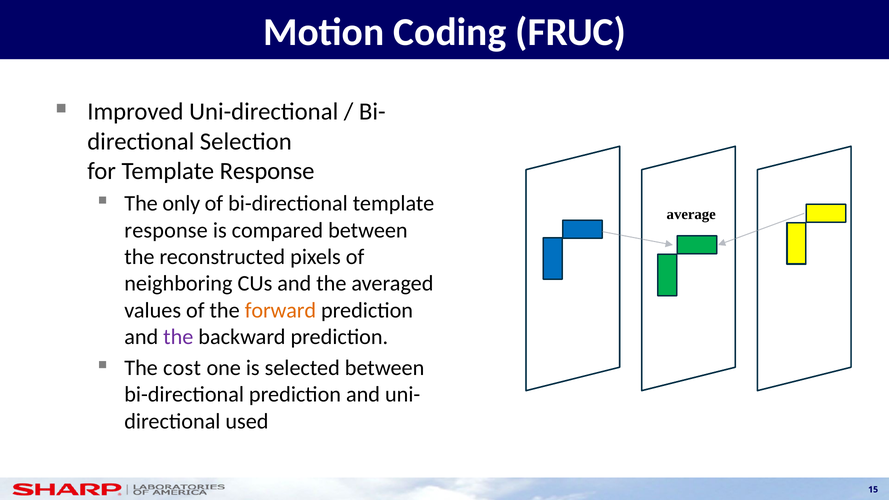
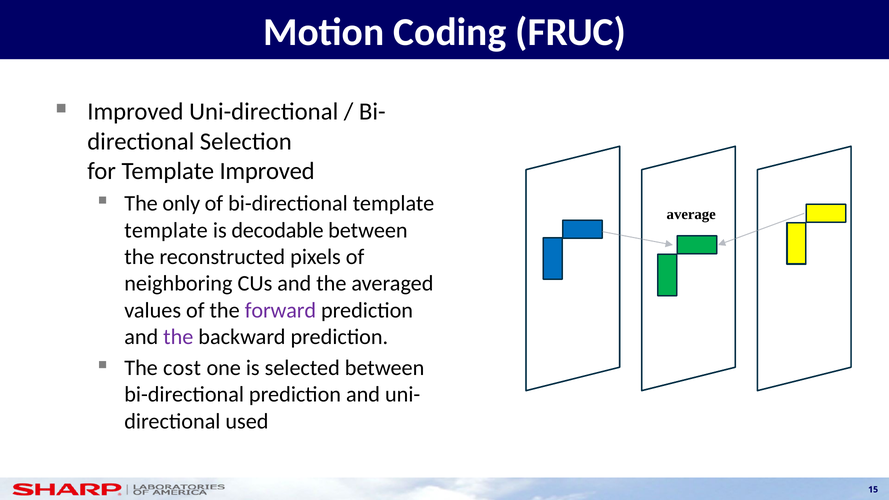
for Template Response: Response -> Improved (267, 171)
response: response -> template (166, 230)
compared: compared -> decodable (277, 230)
forward colour: orange -> purple (280, 310)
